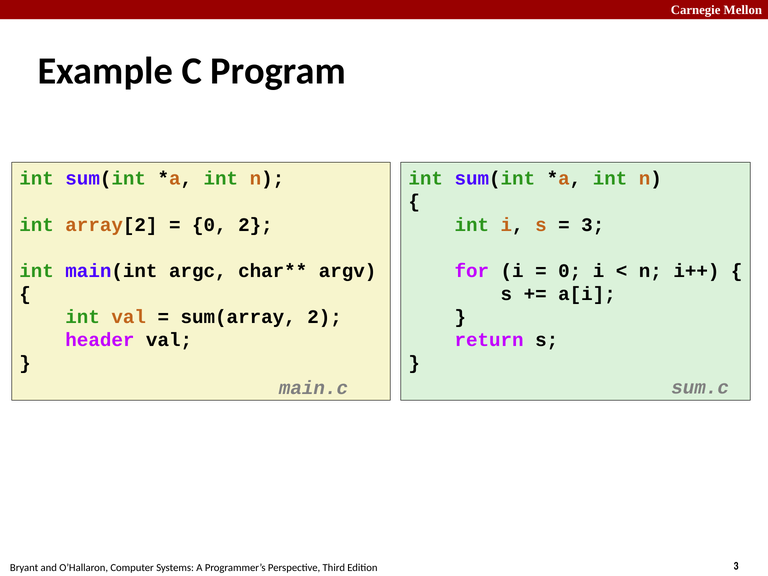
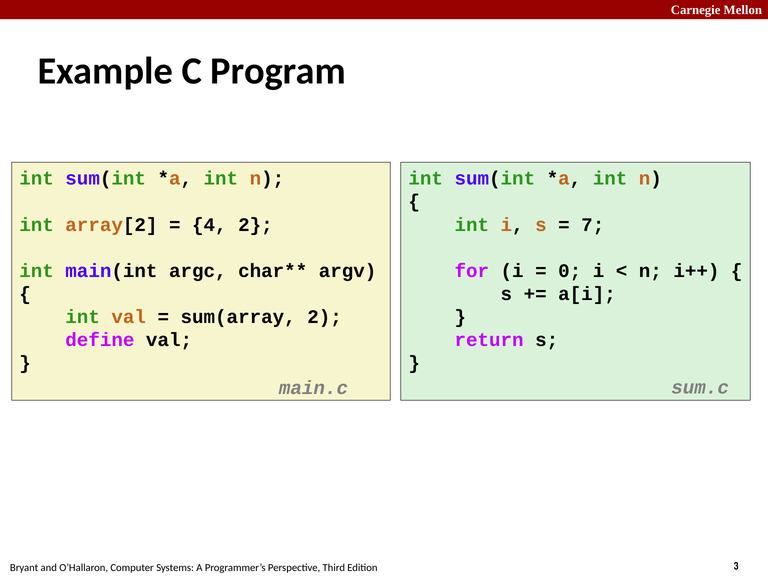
0: 0 -> 4 (209, 225)
3: 3 -> 7 (593, 225)
header: header -> define (100, 340)
